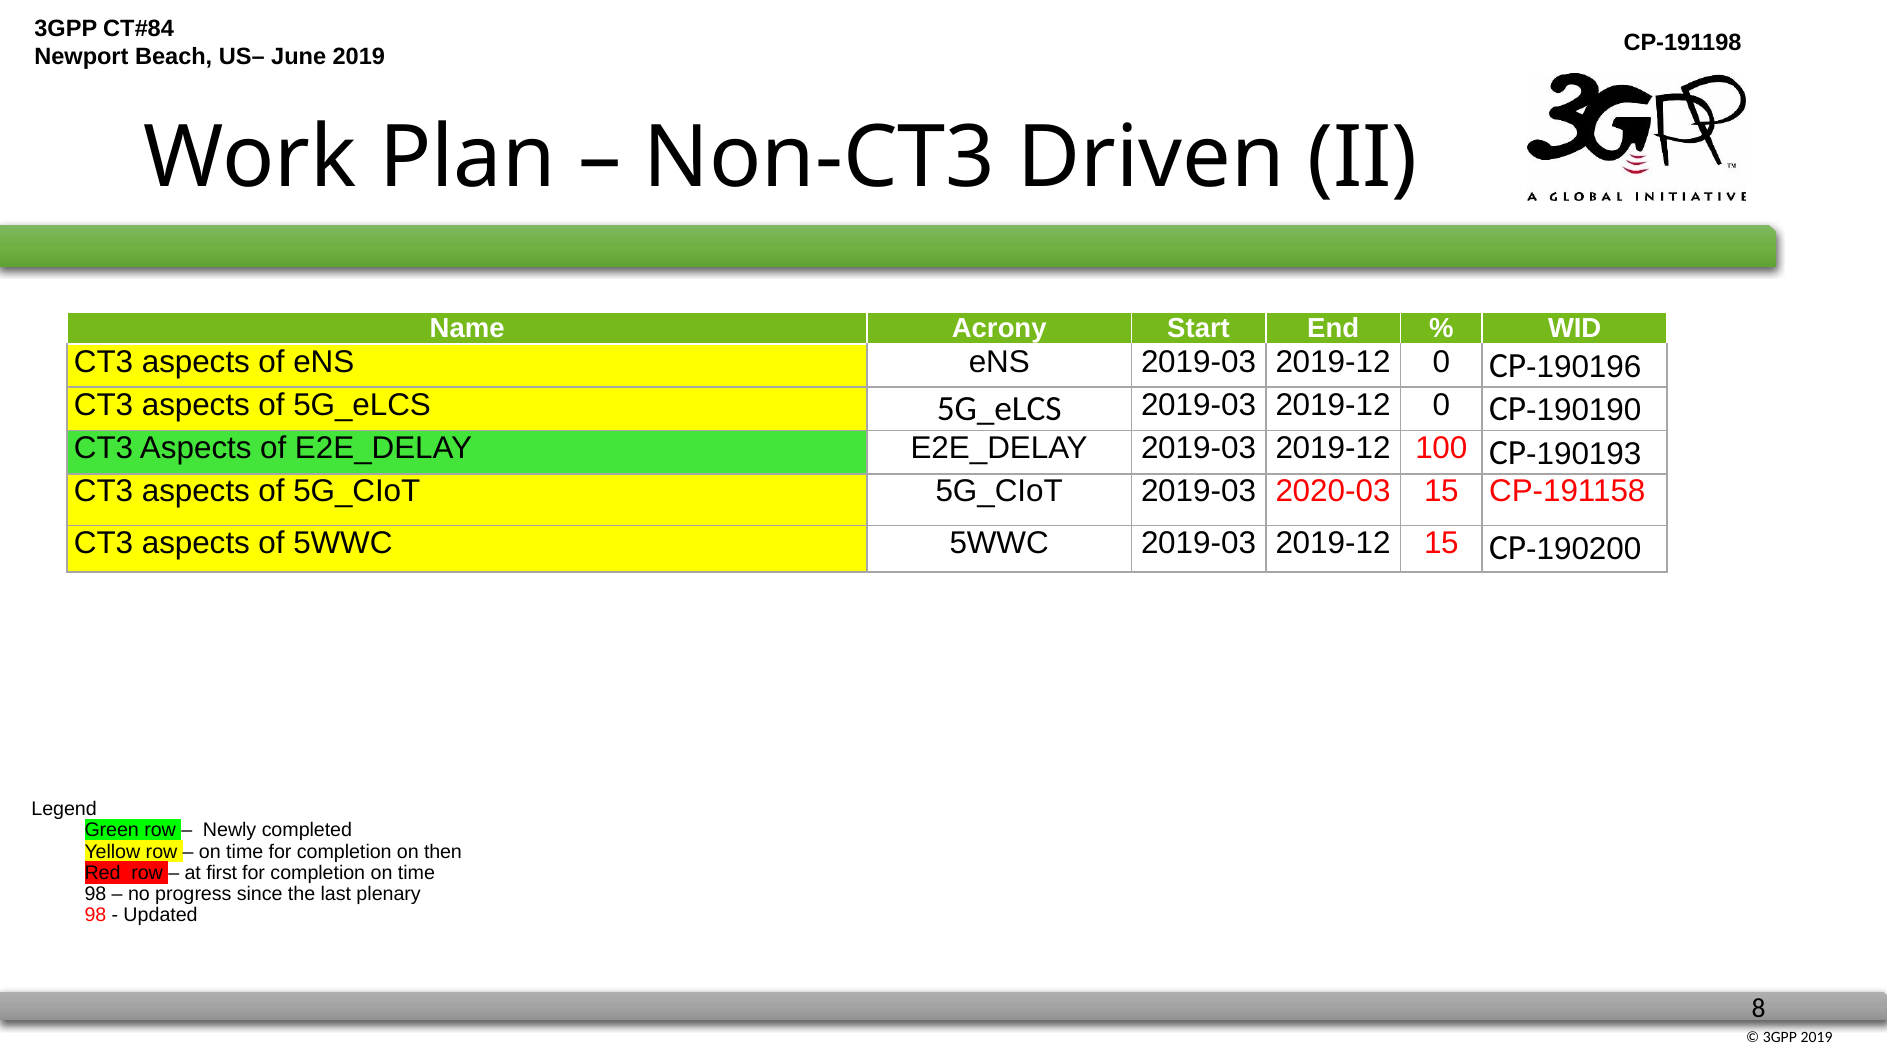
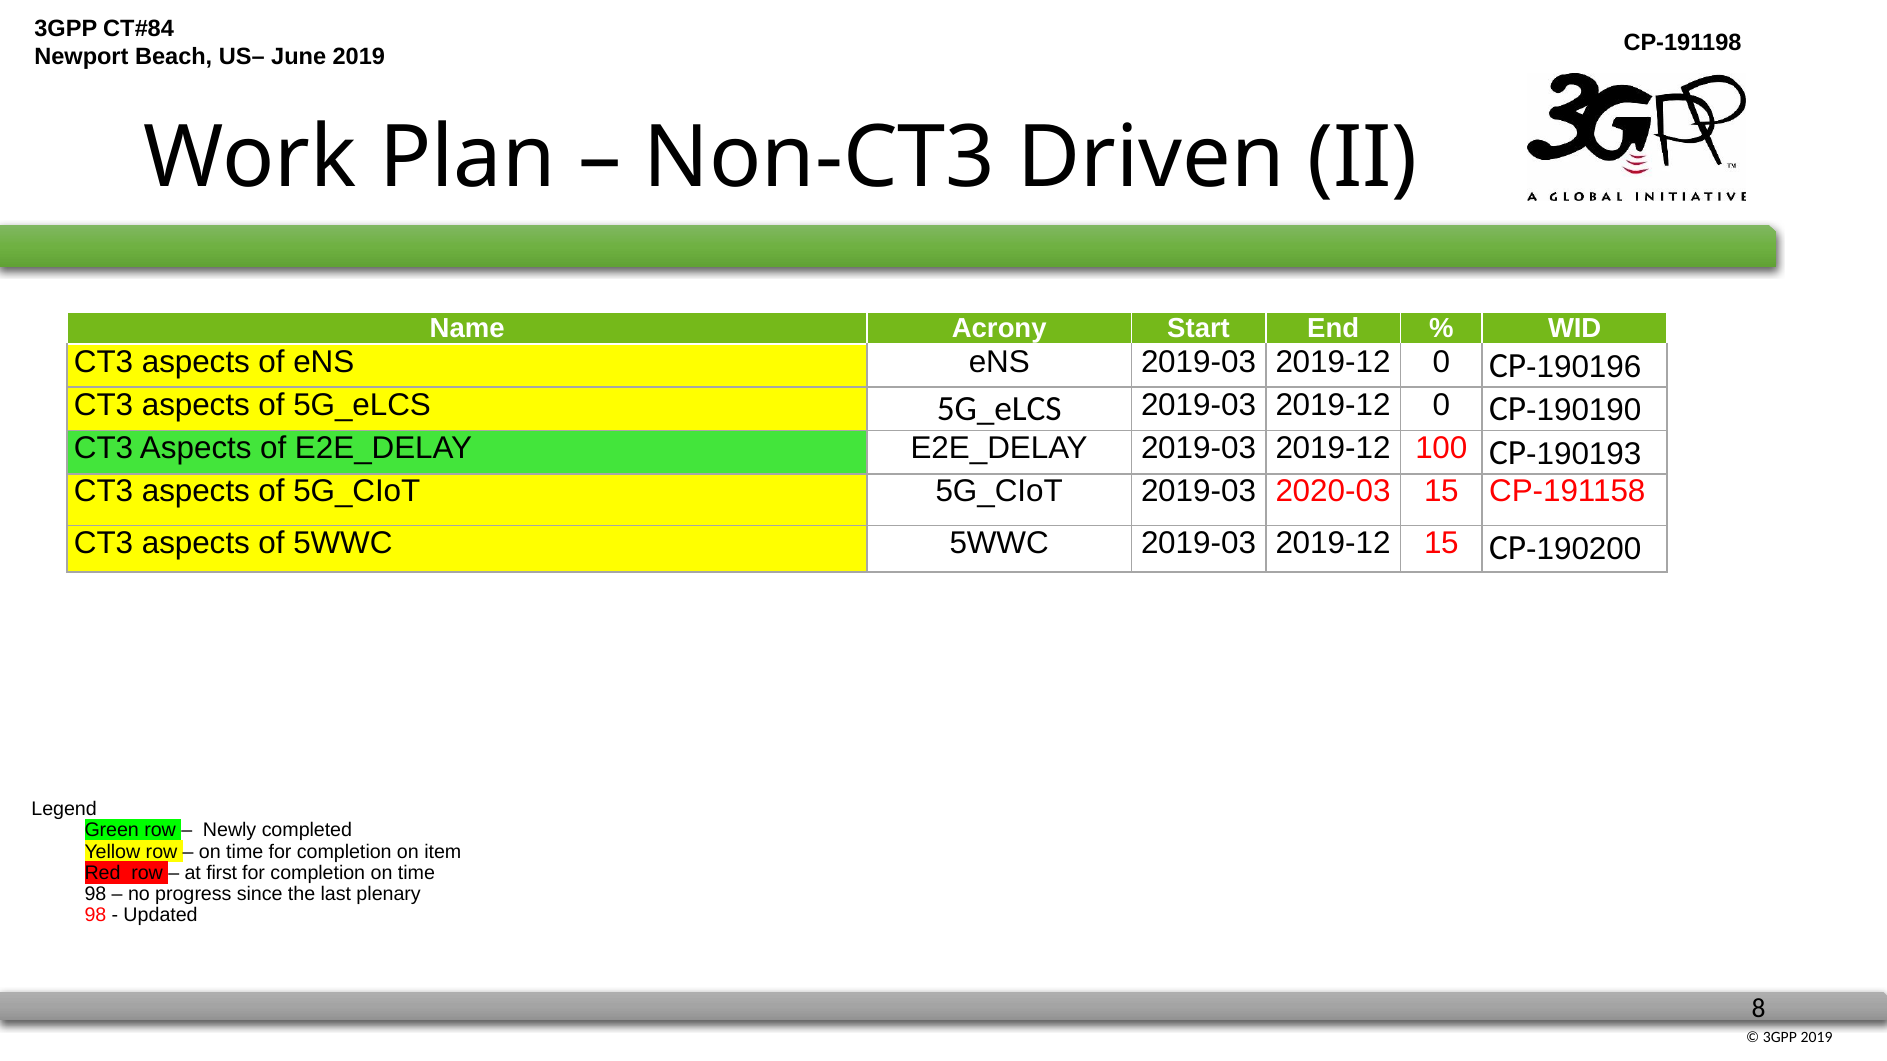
then: then -> item (443, 852)
